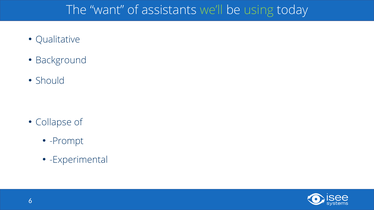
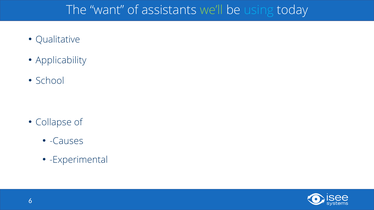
using colour: light green -> light blue (259, 10)
Background: Background -> Applicability (61, 60)
Should: Should -> School (50, 81)
Prompt: Prompt -> Causes (66, 141)
